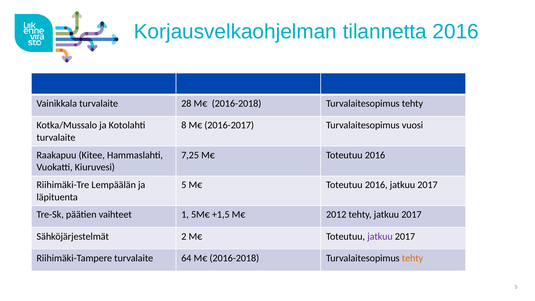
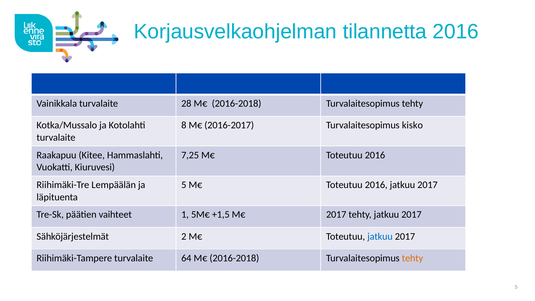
vuosi: vuosi -> kisko (412, 125)
M€ 2012: 2012 -> 2017 (336, 215)
jatkuu colour: purple -> blue (380, 236)
